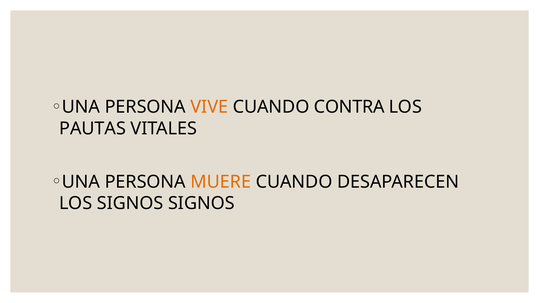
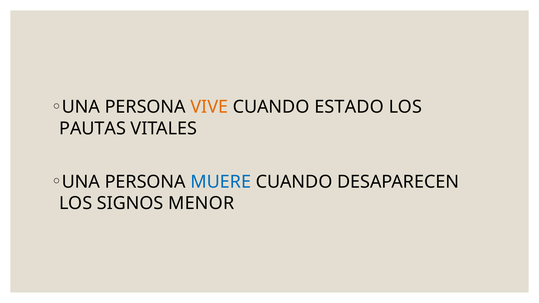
CONTRA: CONTRA -> ESTADO (349, 107)
MUERE colour: orange -> blue (221, 182)
SIGNOS SIGNOS: SIGNOS -> MENOR (201, 203)
